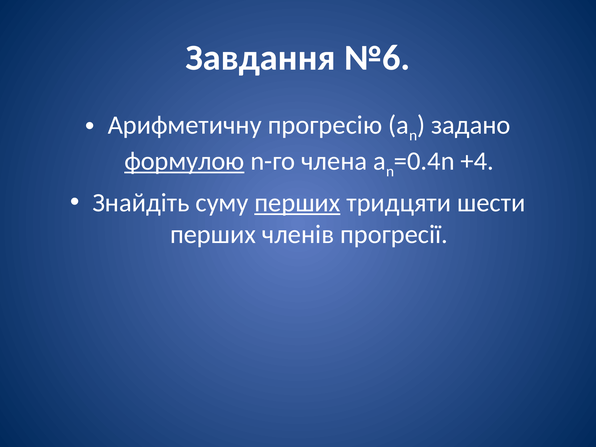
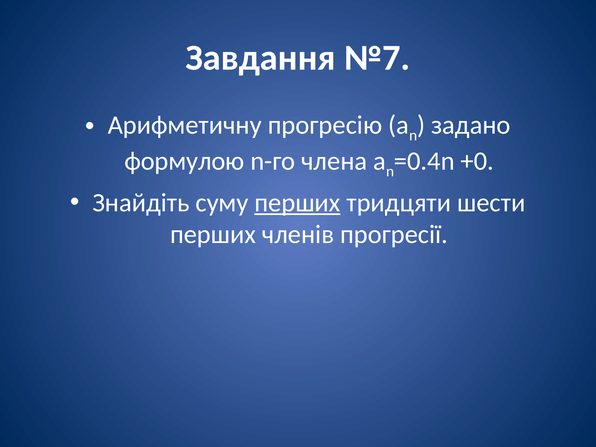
№6: №6 -> №7 (377, 58)
формулою underline: present -> none (184, 161)
+4: +4 -> +0 (477, 161)
